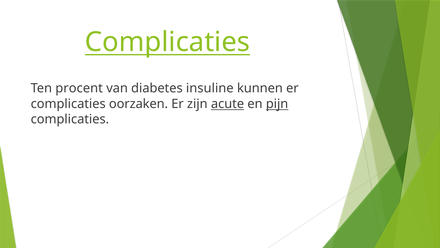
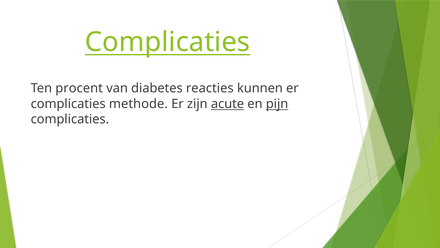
insuline: insuline -> reacties (210, 88)
oorzaken: oorzaken -> methode (138, 104)
